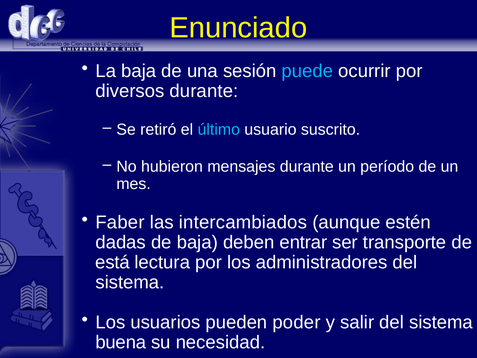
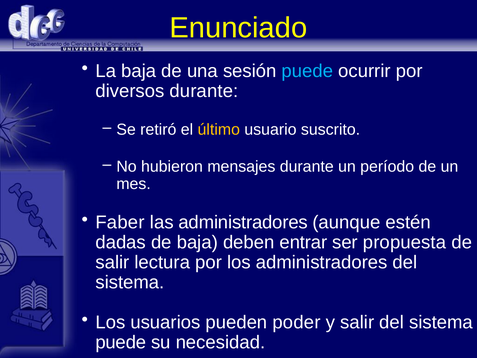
último colour: light blue -> yellow (219, 129)
las intercambiados: intercambiados -> administradores (243, 222)
transporte: transporte -> propuesta (405, 242)
está: está -> salir (112, 262)
buena: buena -> puede (121, 342)
